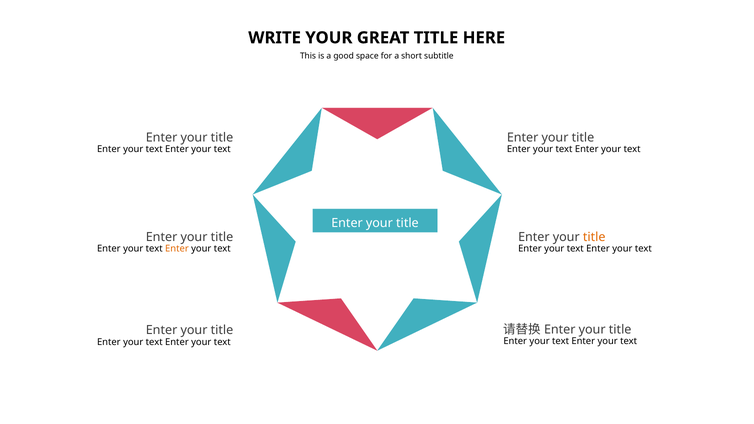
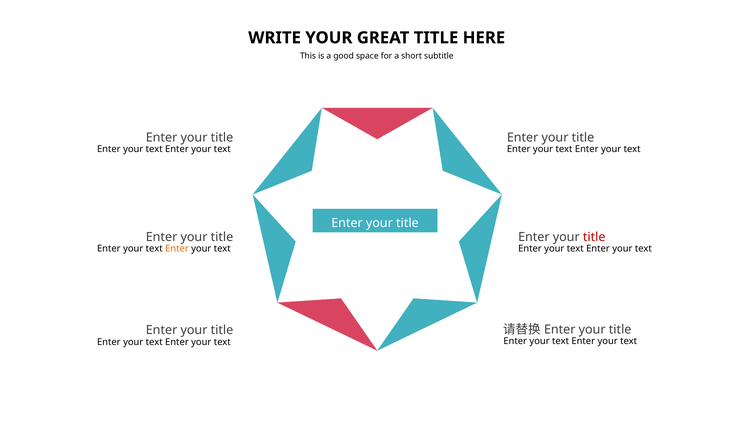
title colour: orange -> red (594, 237)
